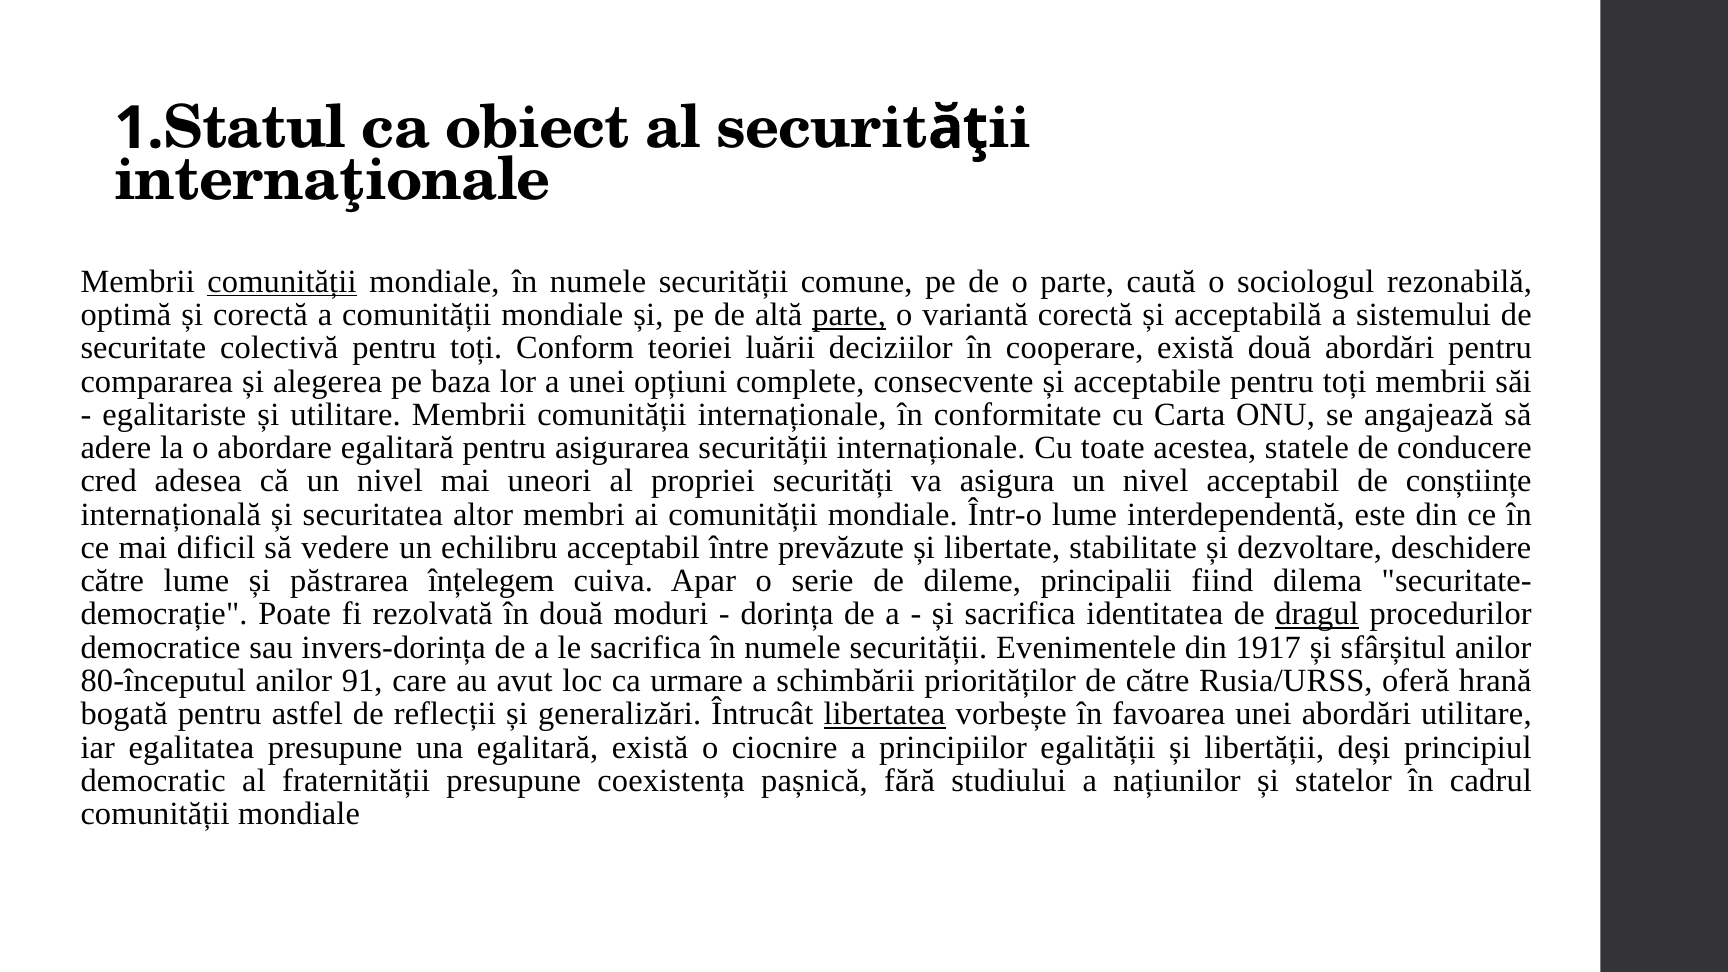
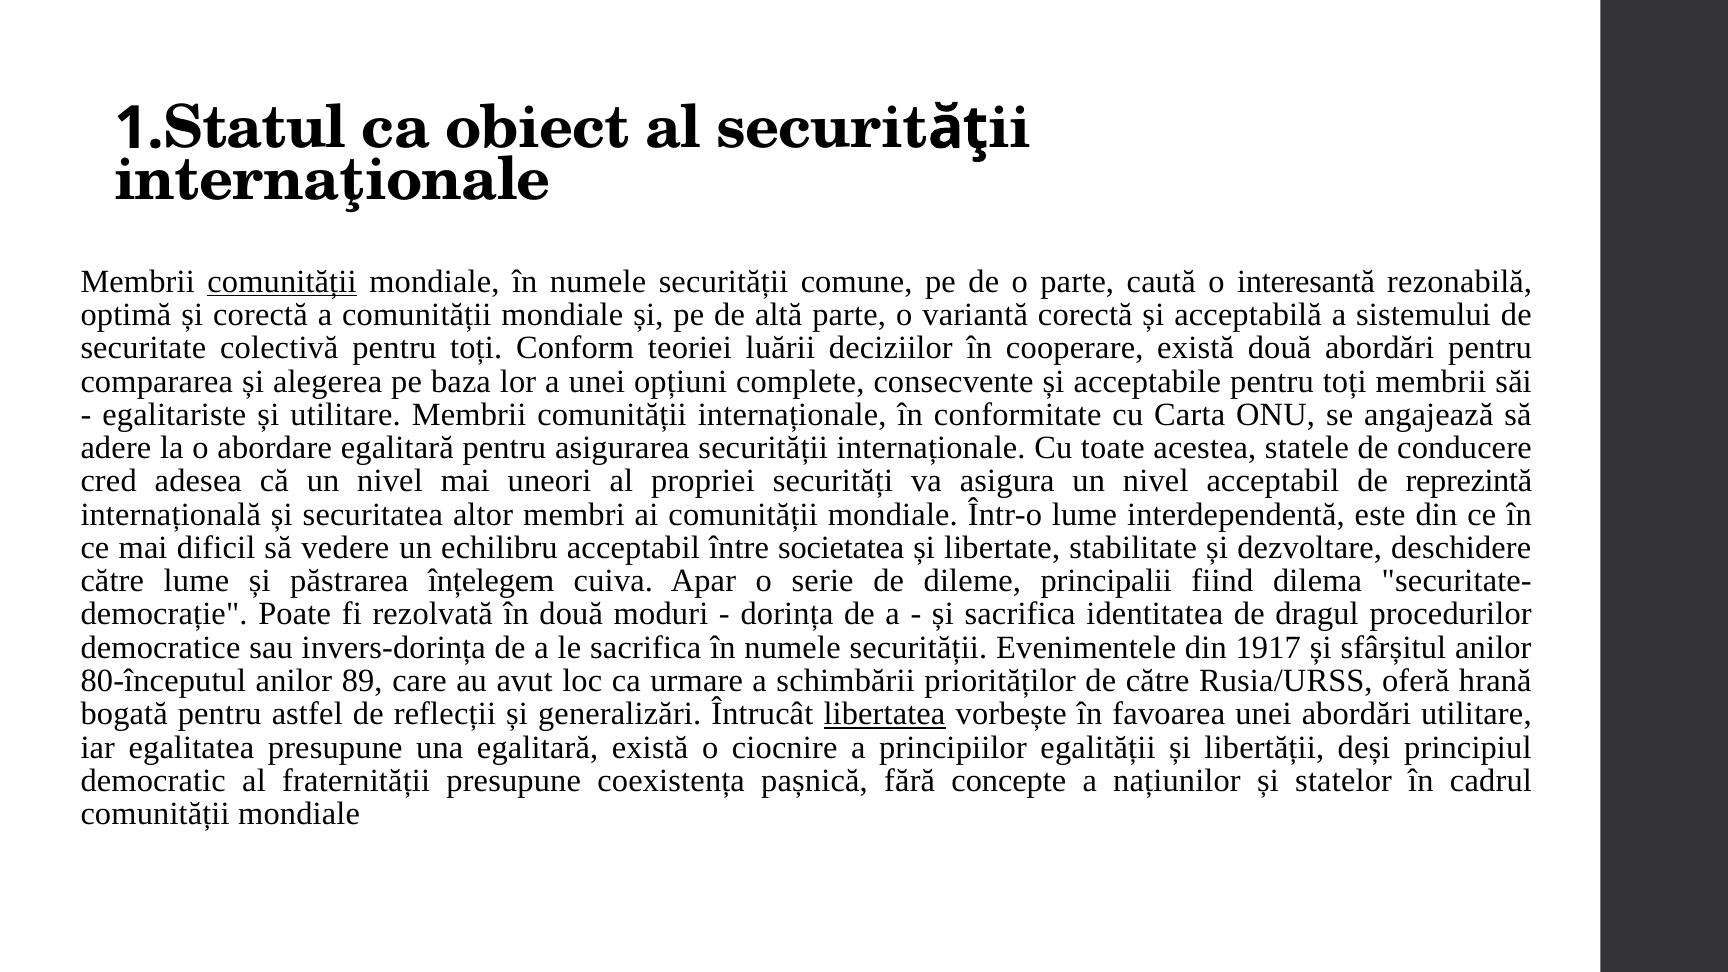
sociologul: sociologul -> interesantă (1306, 282)
parte underline: present -> none (849, 315)
conștiințe: conștiințe -> reprezintă (1469, 481)
prevăzute: prevăzute -> societatea (841, 548)
dragul underline: present -> none (1317, 614)
91: 91 -> 89 (362, 681)
studiului: studiului -> concepte (1009, 781)
